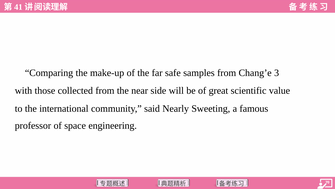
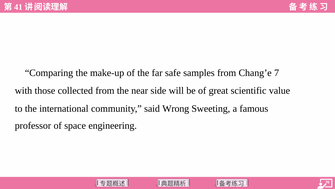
3: 3 -> 7 (277, 73)
Nearly: Nearly -> Wrong (176, 108)
